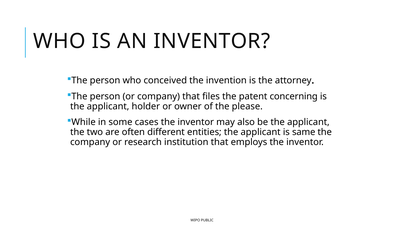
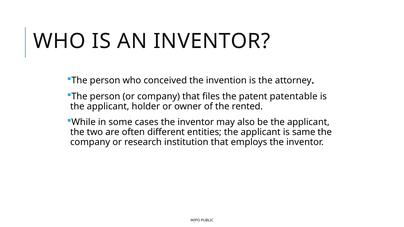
concerning: concerning -> patentable (294, 96)
please: please -> rented (247, 106)
